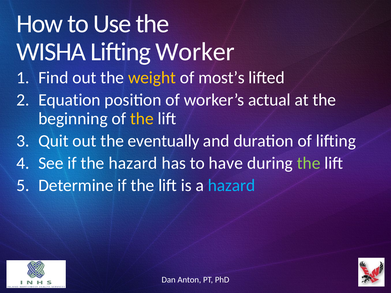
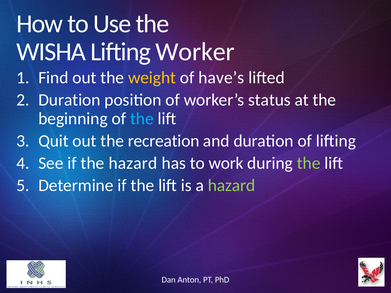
most’s: most’s -> have’s (221, 78)
Equation: Equation -> Duration (69, 100)
actual: actual -> status (269, 100)
the colour: yellow -> light blue (142, 119)
eventually: eventually -> recreation (164, 141)
have: have -> work (226, 163)
hazard colour: light blue -> light green (232, 185)
